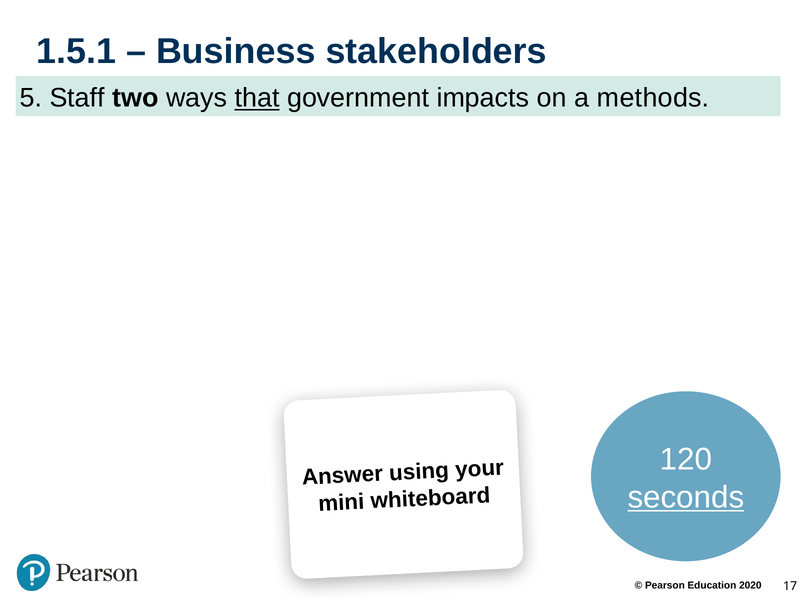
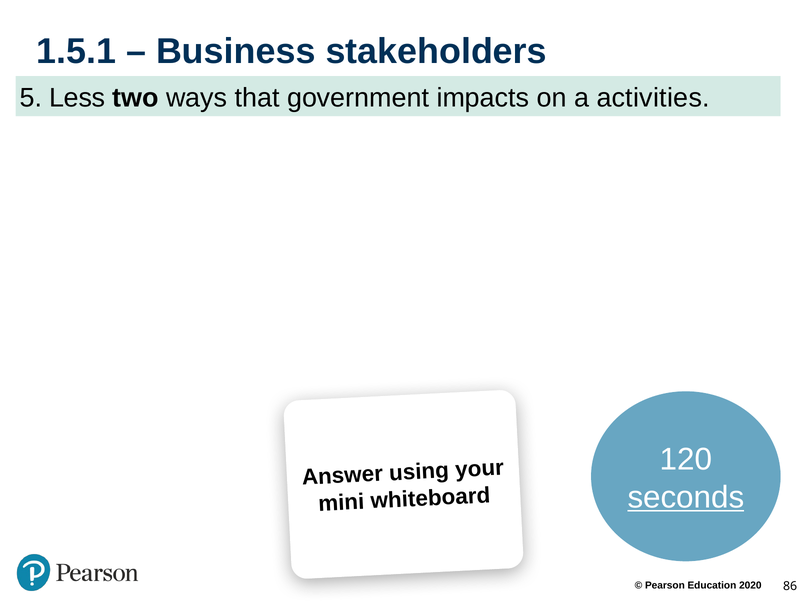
Staff: Staff -> Less (77, 98)
that underline: present -> none (257, 98)
methods: methods -> activities (653, 98)
17: 17 -> 86 (790, 587)
